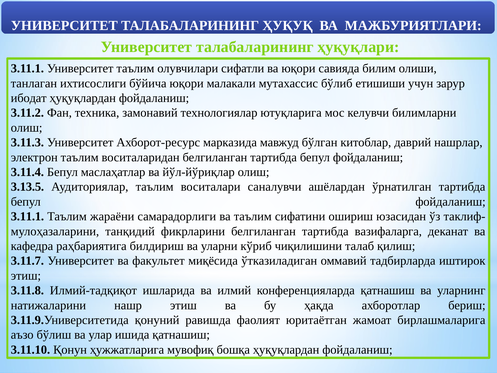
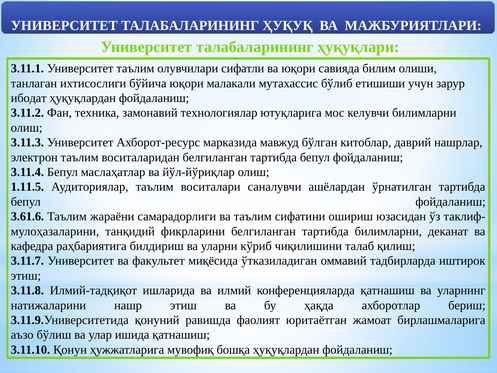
3.13.5: 3.13.5 -> 1.11.5 (27, 187)
3.11.1: 3.11.1 -> 3.61.6 (27, 216)
тартибда вазифаларга: вазифаларга -> билимларни (388, 231)
